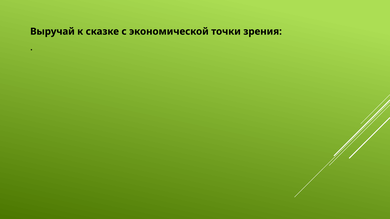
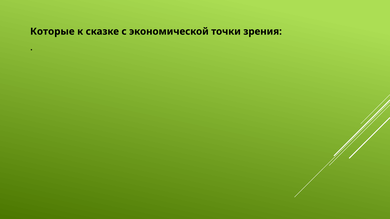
Выручай: Выручай -> Которые (52, 32)
